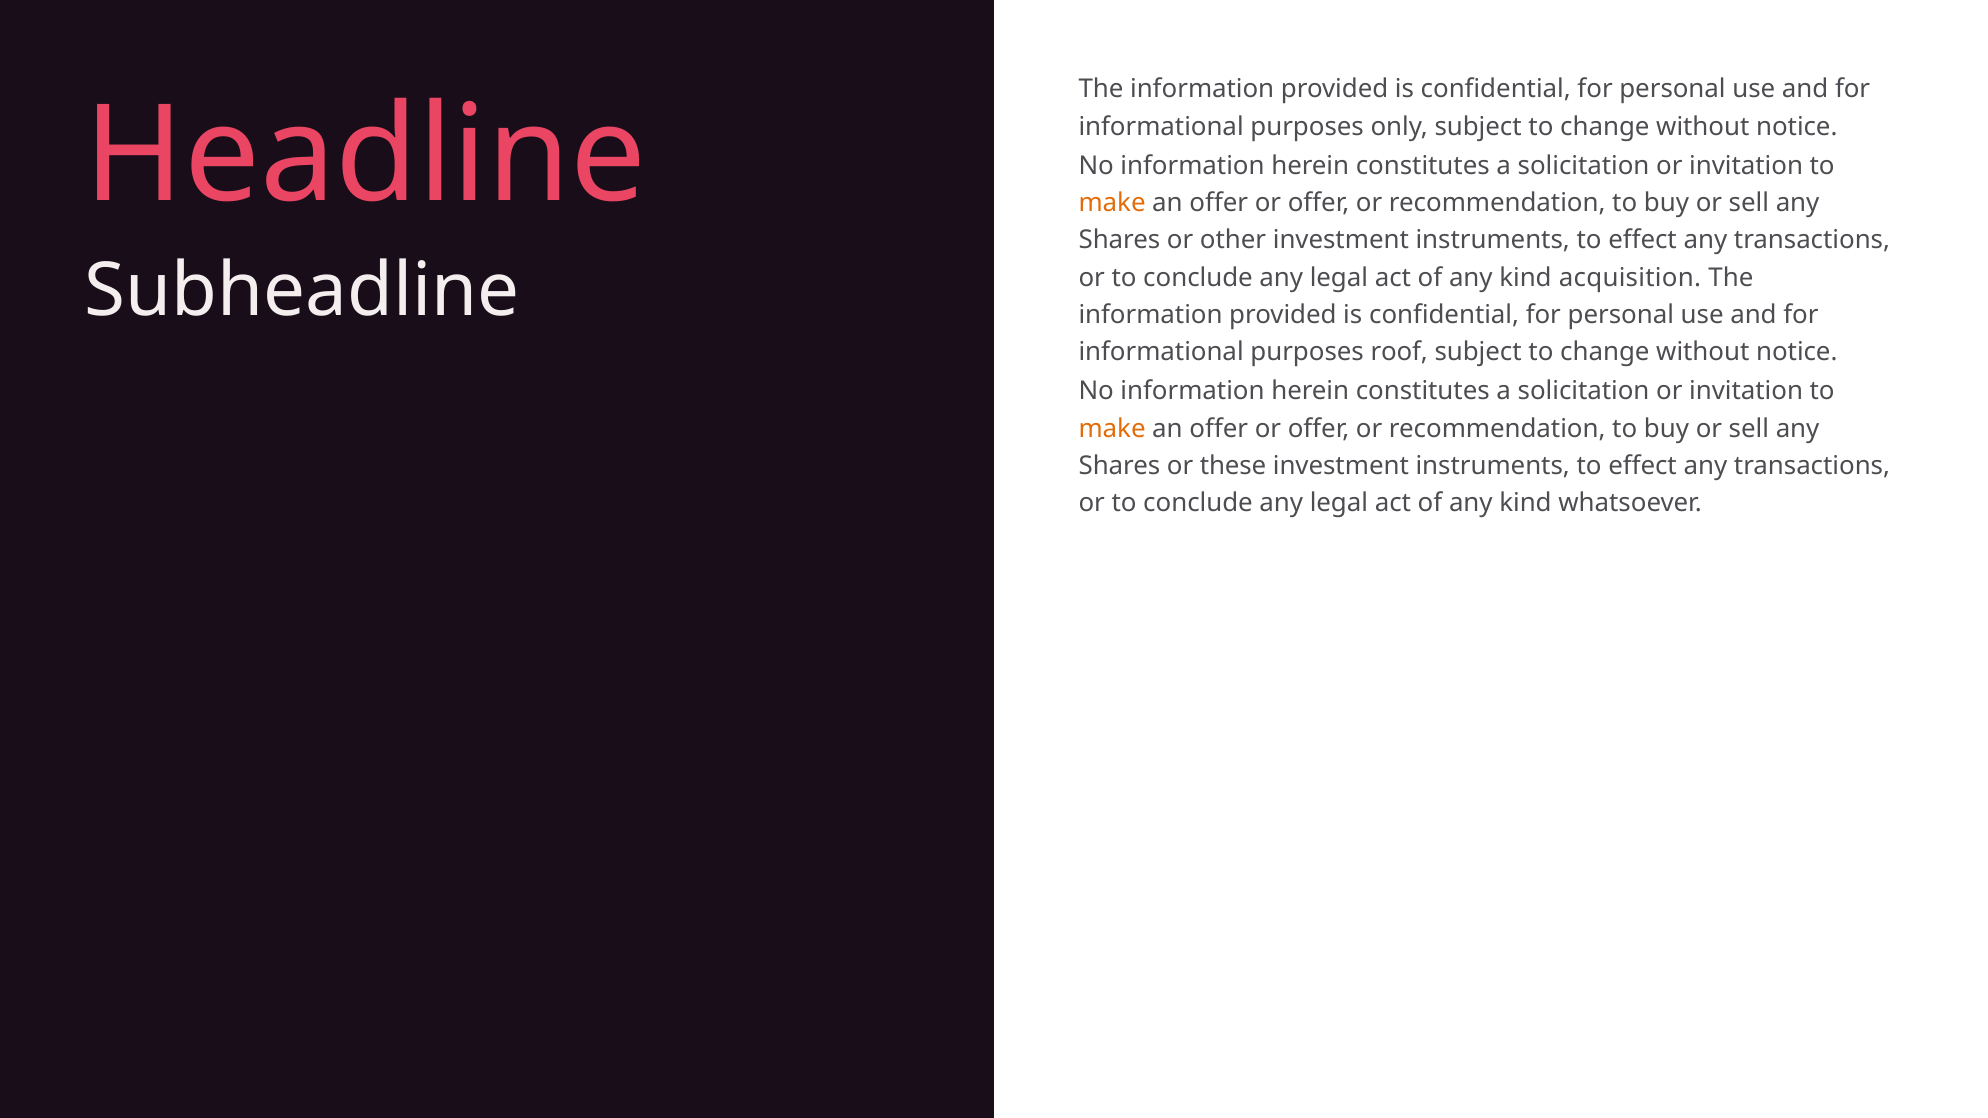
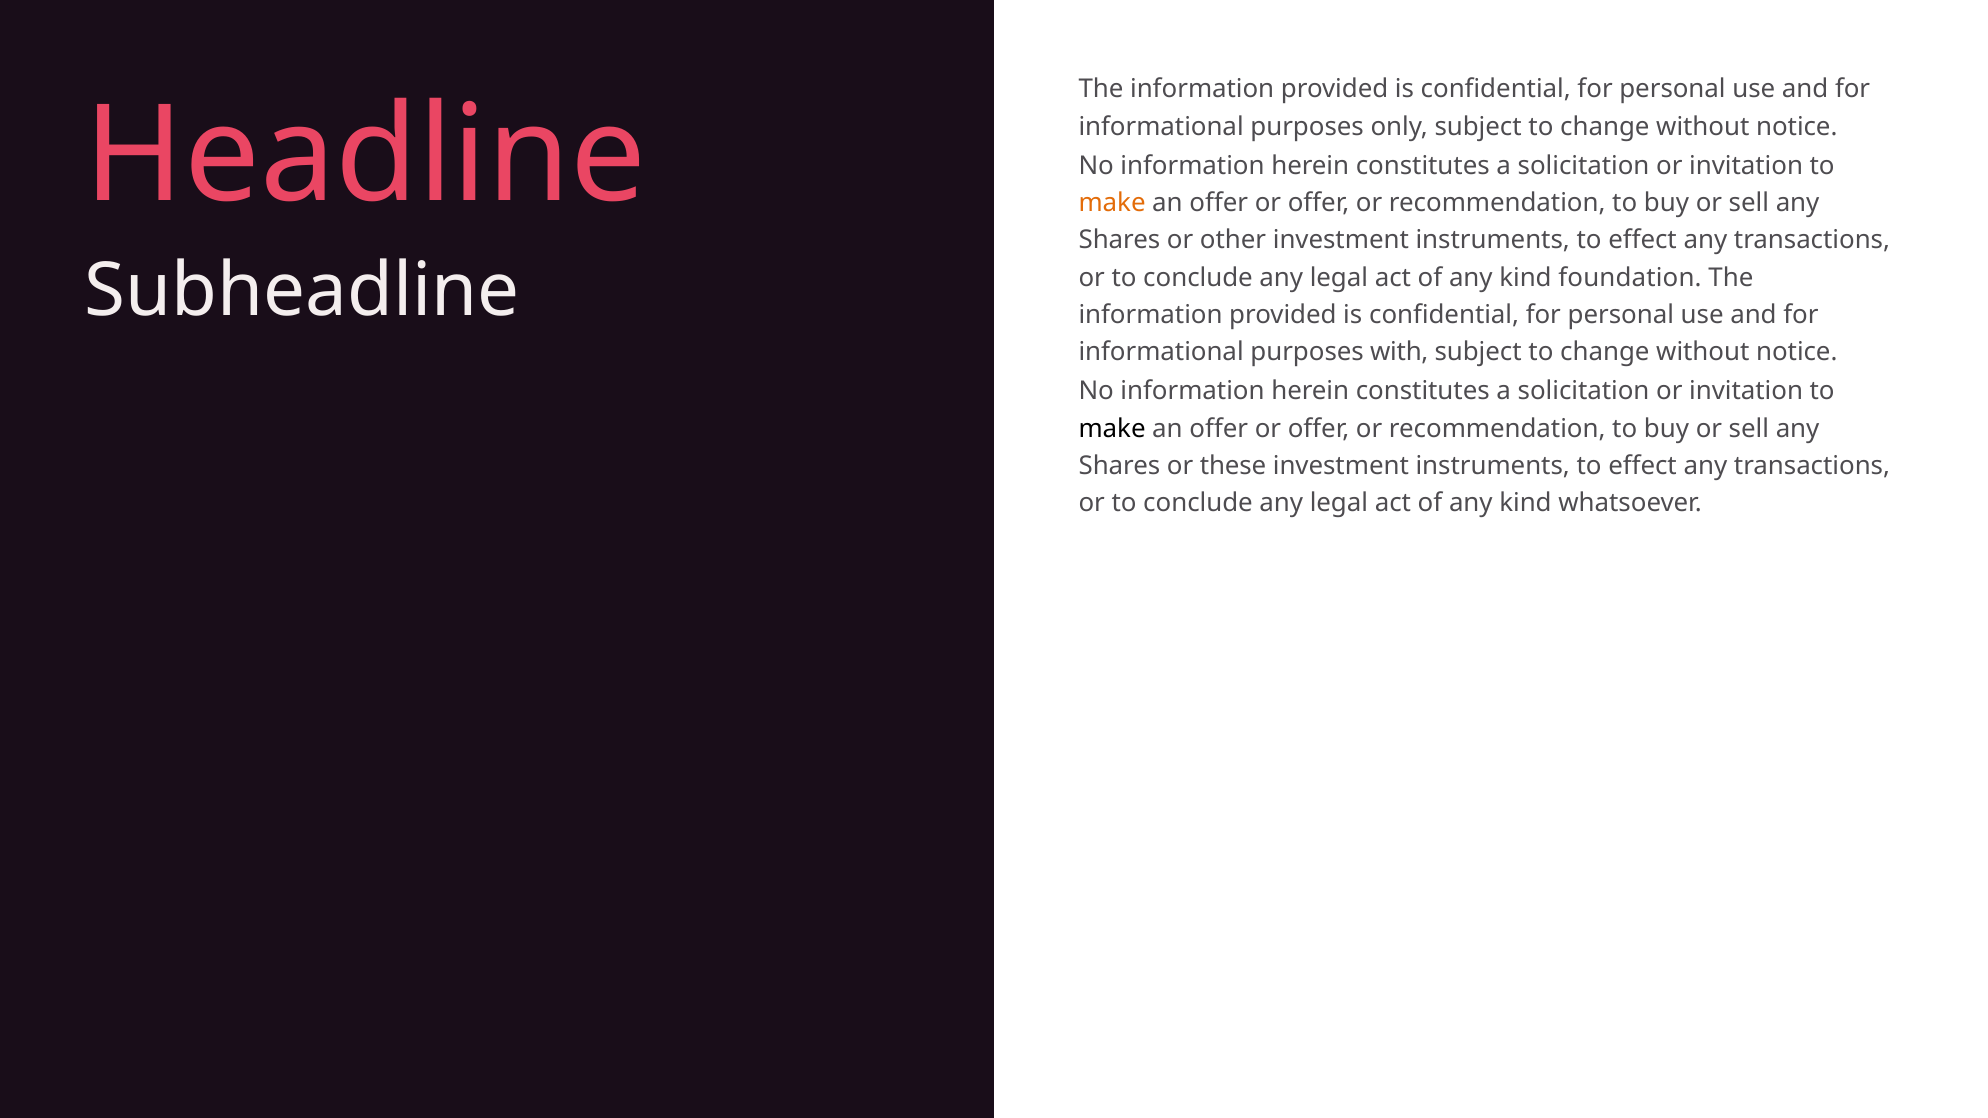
acquisition: acquisition -> foundation (1630, 278)
roof: roof -> with (1399, 352)
make colour: orange -> black (1112, 429)
